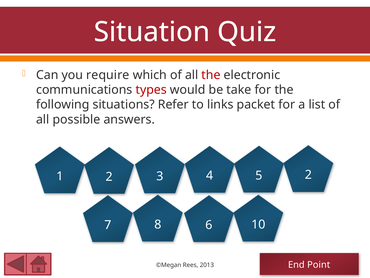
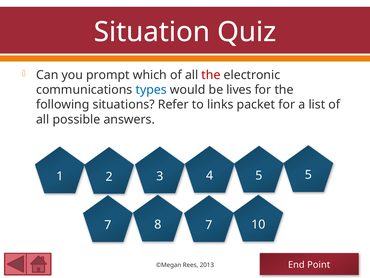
require: require -> prompt (108, 75)
types colour: red -> blue (151, 90)
take: take -> lives (239, 90)
2: 2 -> 5 (308, 175)
8 6: 6 -> 7 (209, 225)
